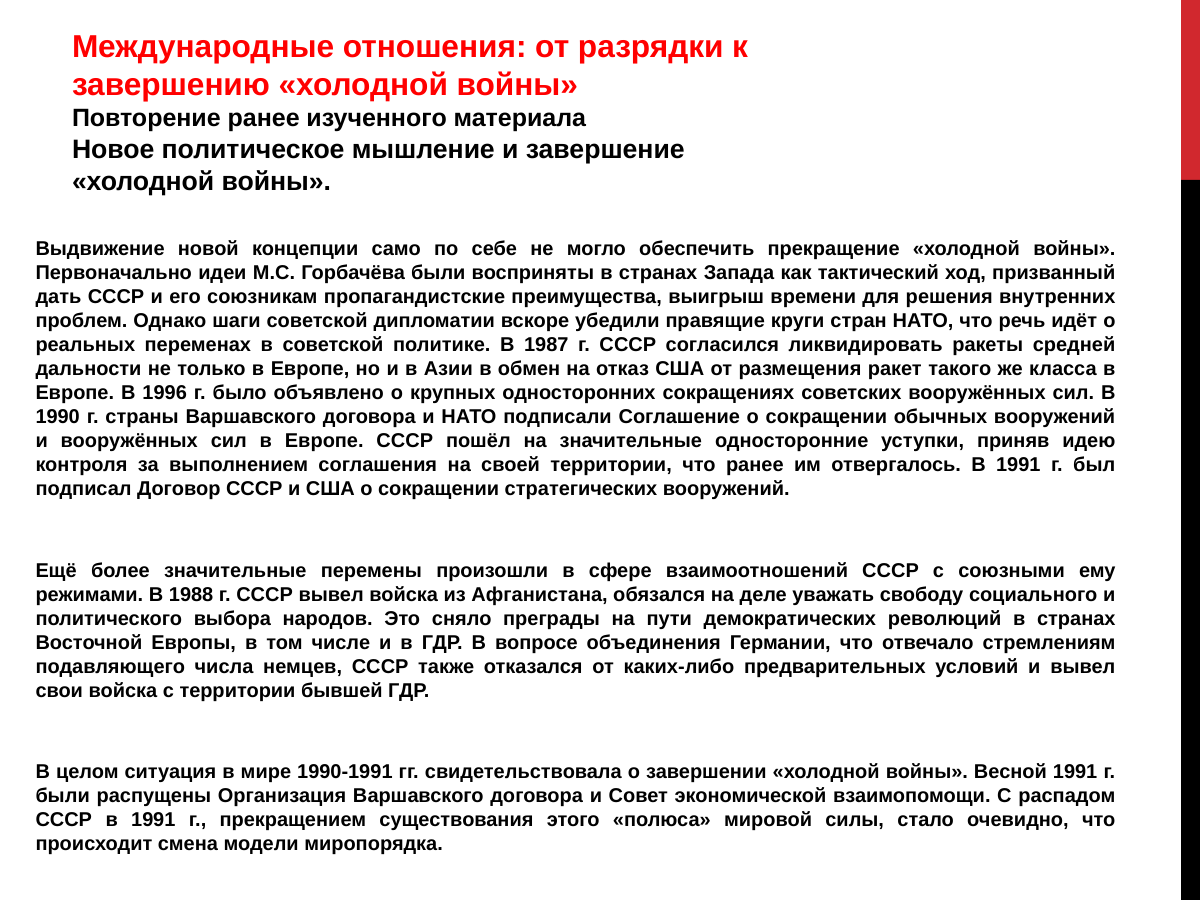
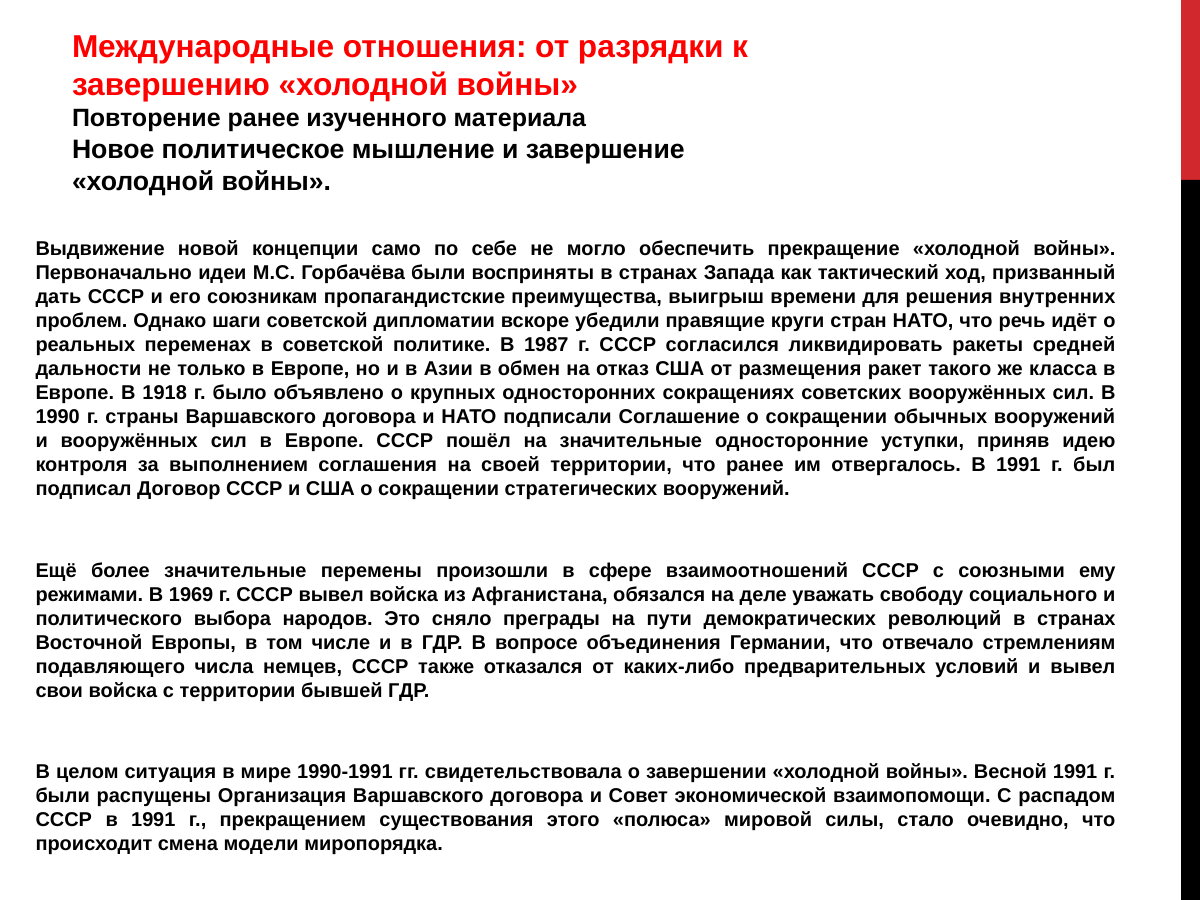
1996: 1996 -> 1918 (165, 393)
1988: 1988 -> 1969 (191, 595)
